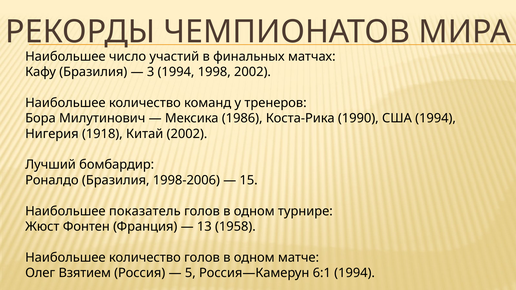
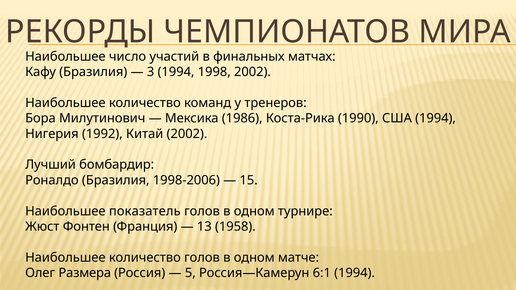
1918: 1918 -> 1992 (102, 134)
Взятием: Взятием -> Размера (85, 273)
